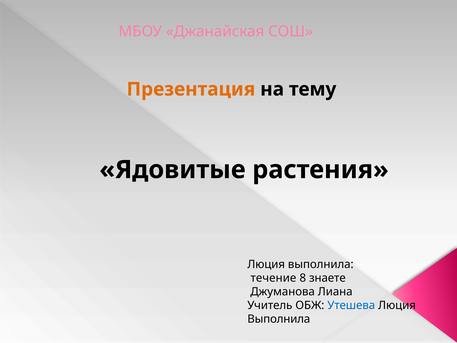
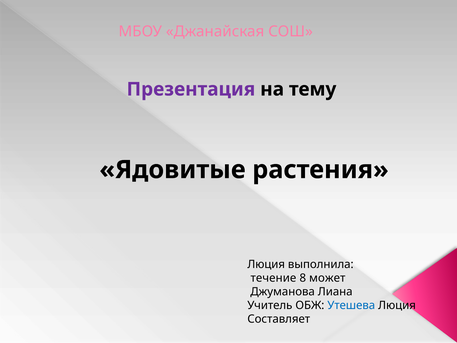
Презентация colour: orange -> purple (191, 89)
знаете: знаете -> может (327, 278)
Выполнила: Выполнила -> Составляет (279, 319)
